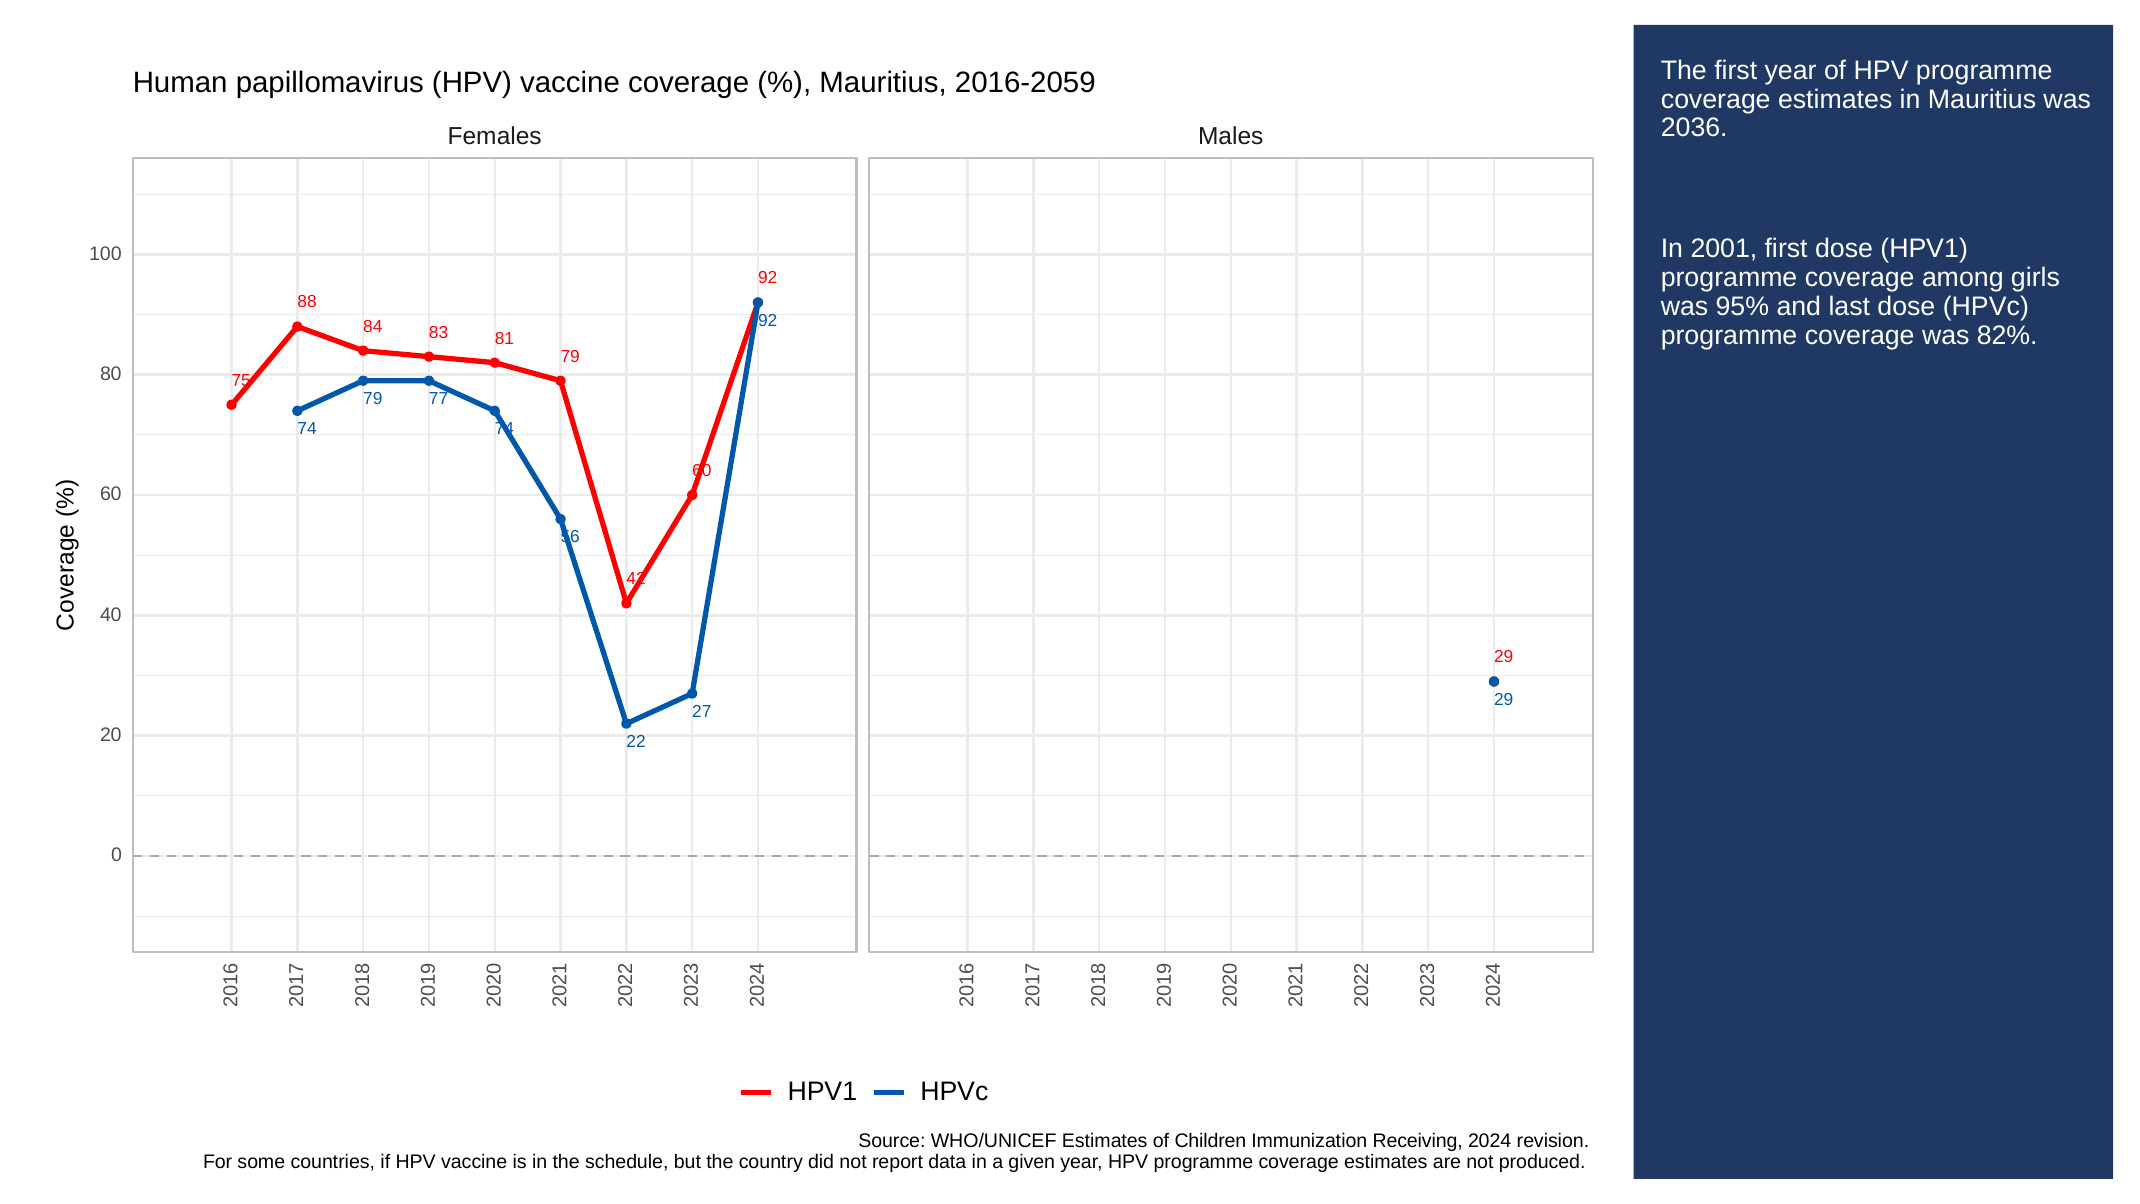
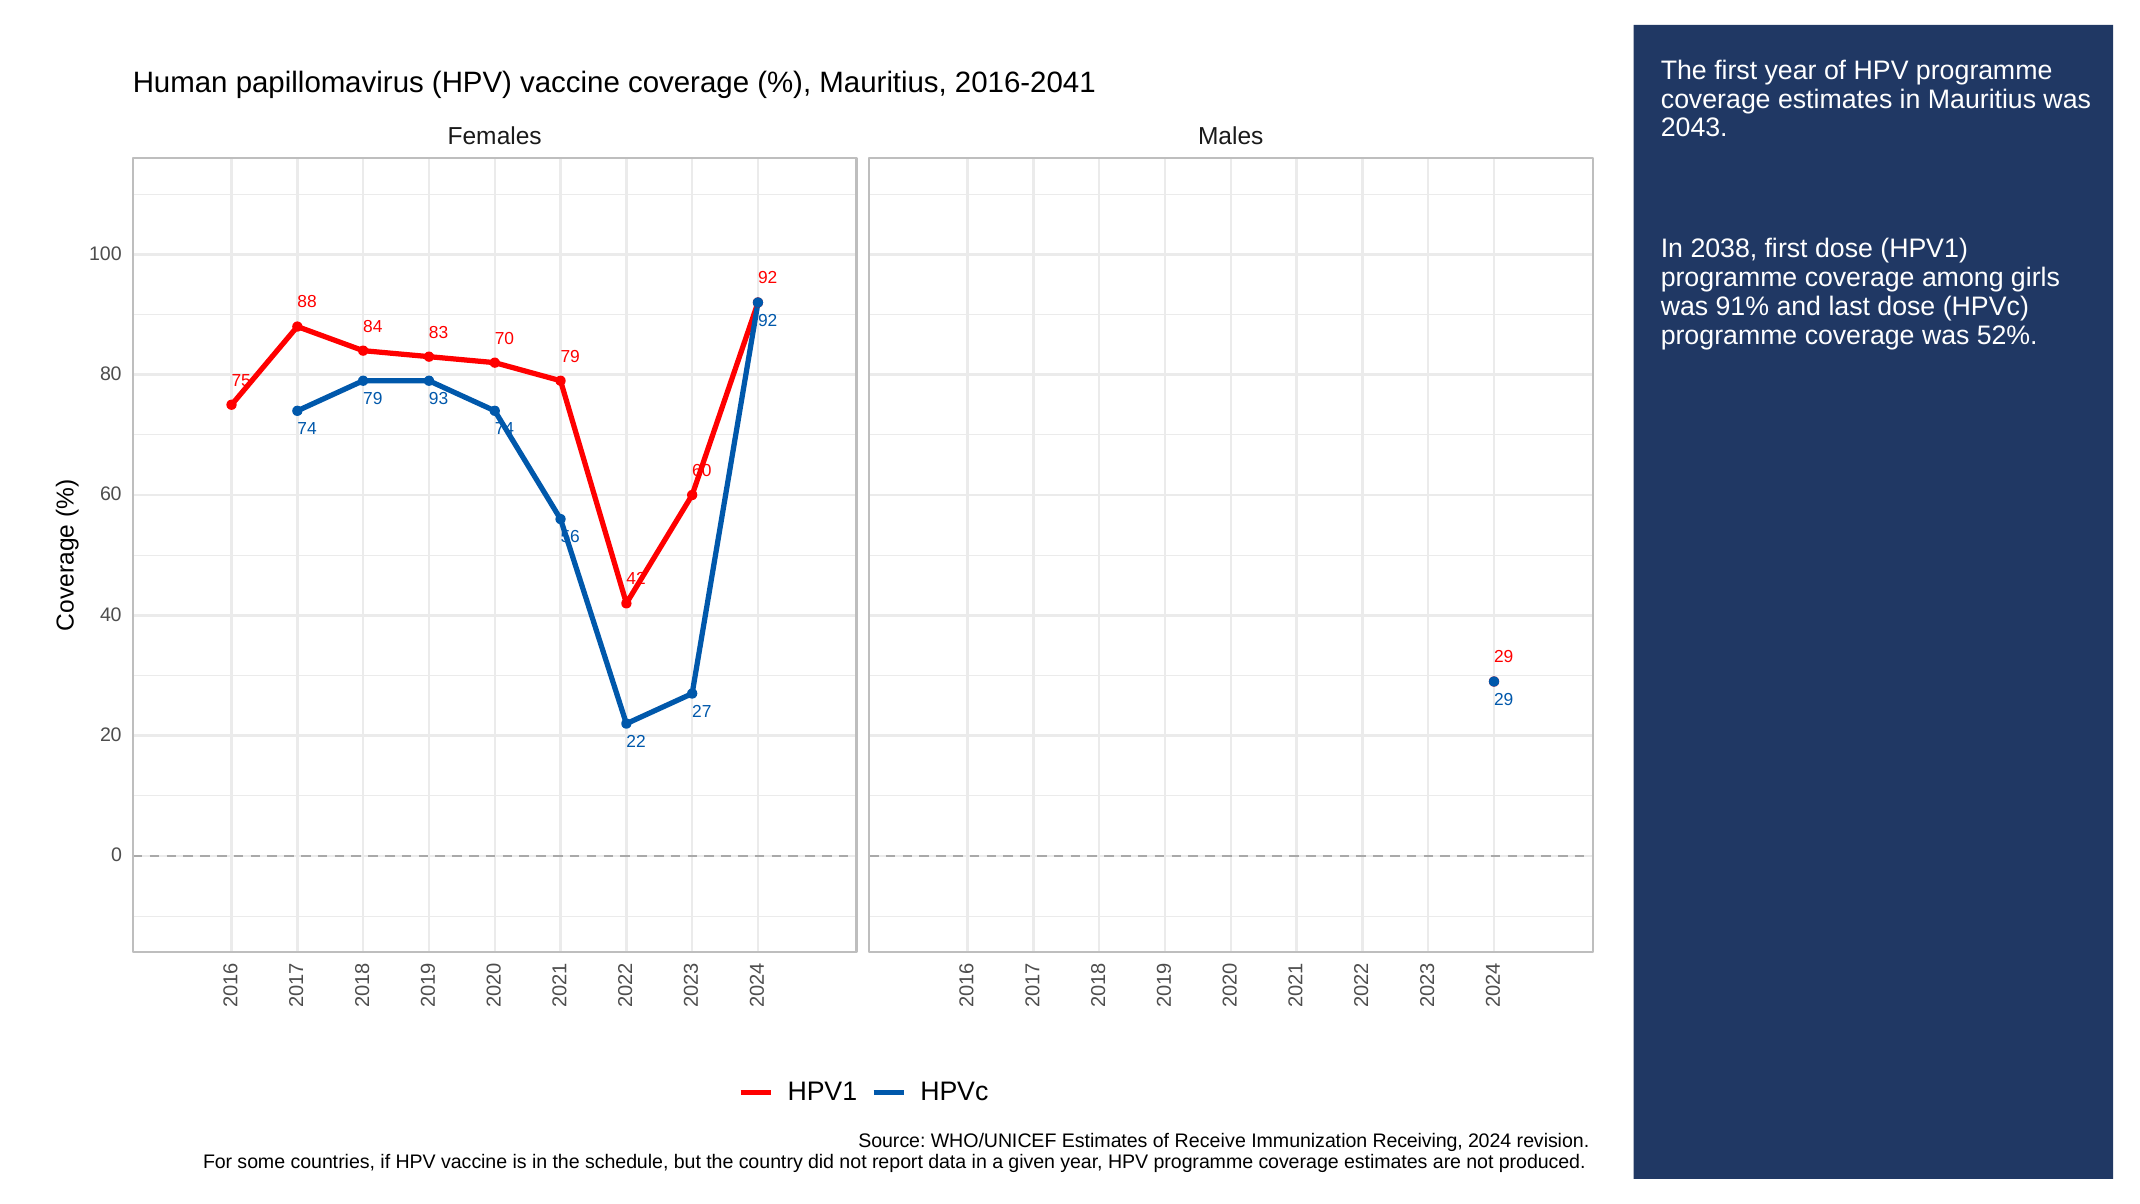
2016-2059: 2016-2059 -> 2016-2041 (1025, 83)
2036: 2036 -> 2043 (1694, 128)
2001: 2001 -> 2038 (1724, 249)
95%: 95% -> 91% (1742, 307)
81: 81 -> 70 (504, 338)
82%: 82% -> 52% (2007, 336)
77: 77 -> 93 (439, 399)
Children: Children -> Receive (1210, 1140)
